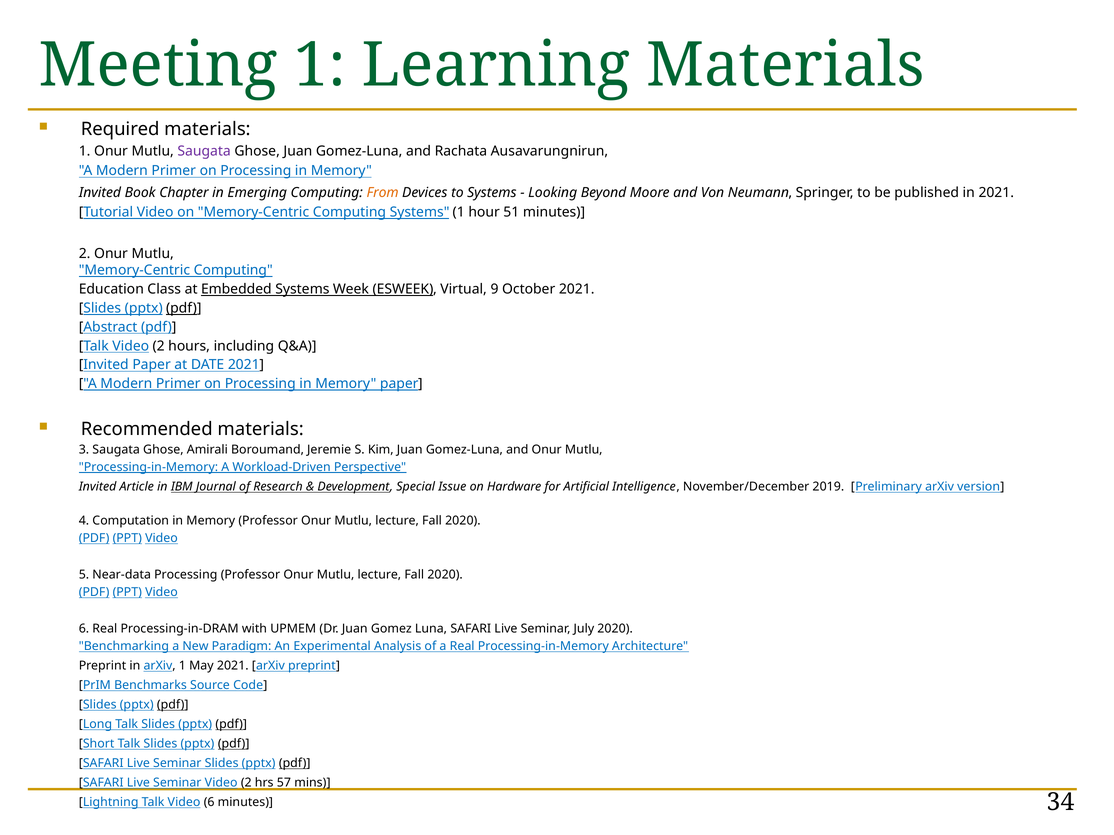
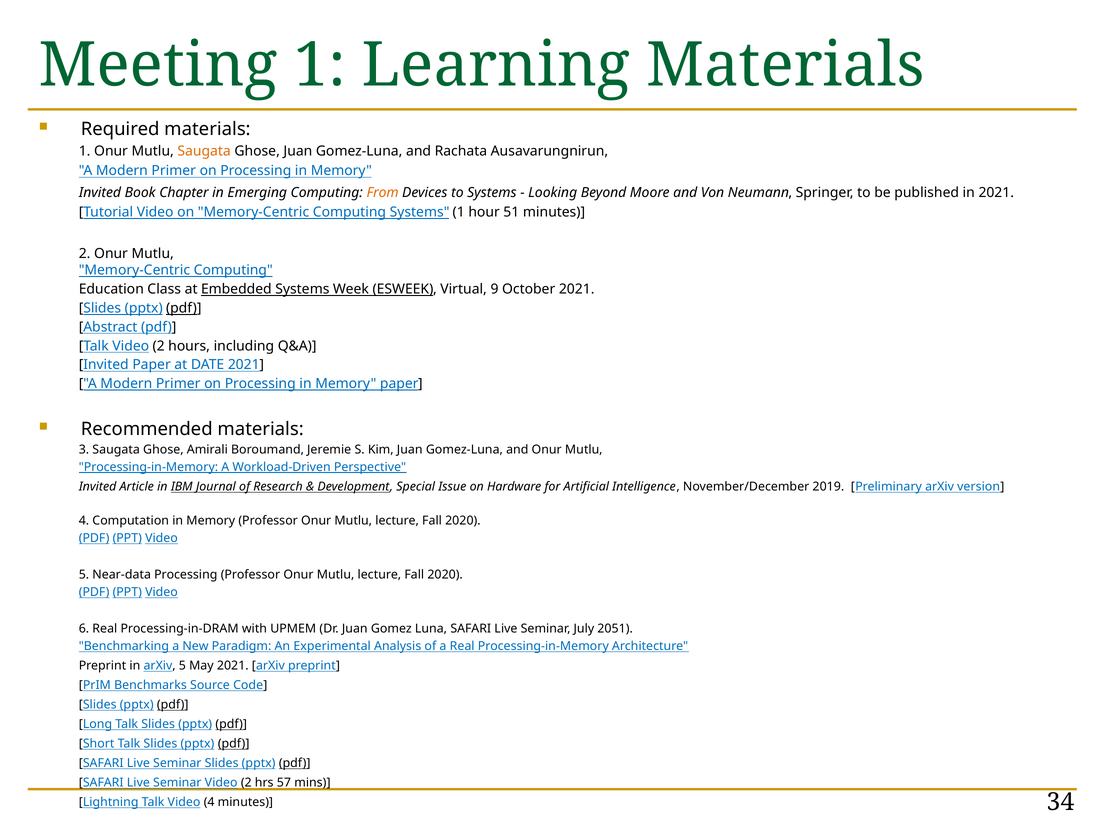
Saugata colour: purple -> orange (204, 151)
July 2020: 2020 -> 2051 (615, 629)
arXiv 1: 1 -> 5 (182, 666)
Talk Video 6: 6 -> 4 (209, 803)
